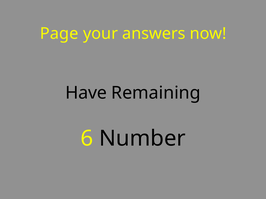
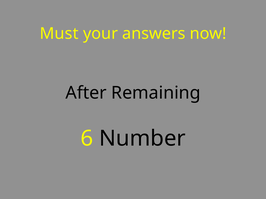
Page: Page -> Must (59, 34)
Have: Have -> After (86, 93)
